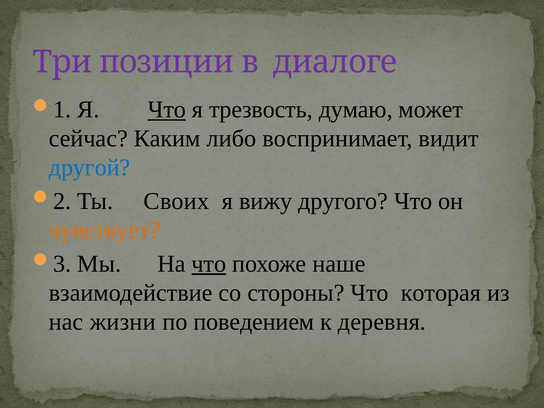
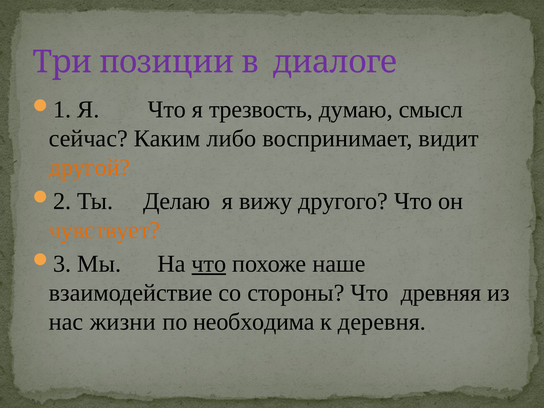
Что underline: present -> none (167, 110)
может: может -> смысл (431, 110)
другой colour: blue -> orange (90, 168)
Своих: Своих -> Делаю (177, 201)
которая: которая -> древняя (441, 293)
поведением: поведением -> необходима (254, 322)
